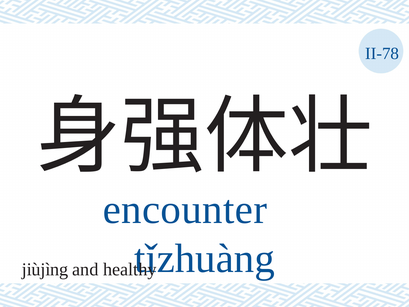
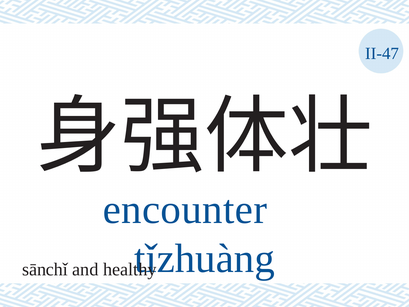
II-78: II-78 -> II-47 (382, 54)
jiùjìng: jiùjìng -> sānchǐ (45, 269)
